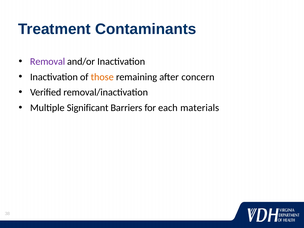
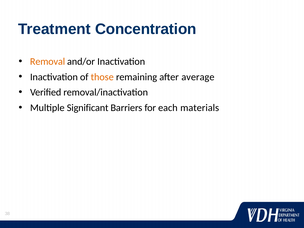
Contaminants: Contaminants -> Concentration (146, 29)
Removal colour: purple -> orange (48, 62)
concern: concern -> average (198, 77)
